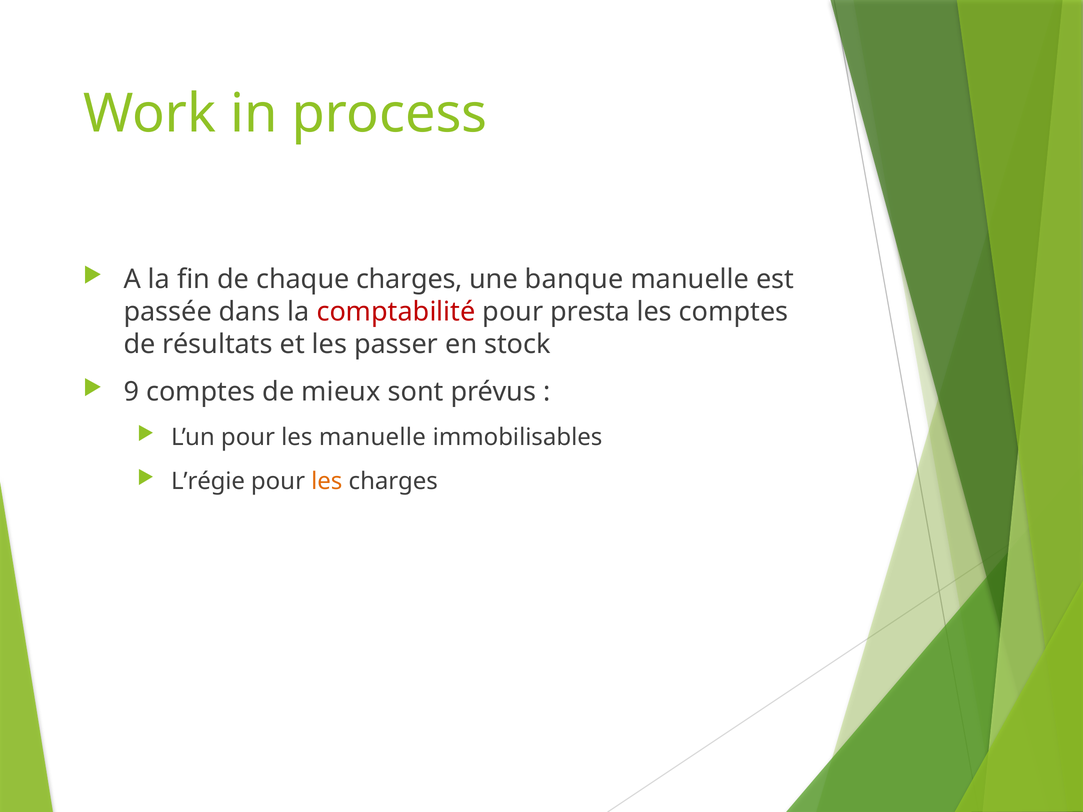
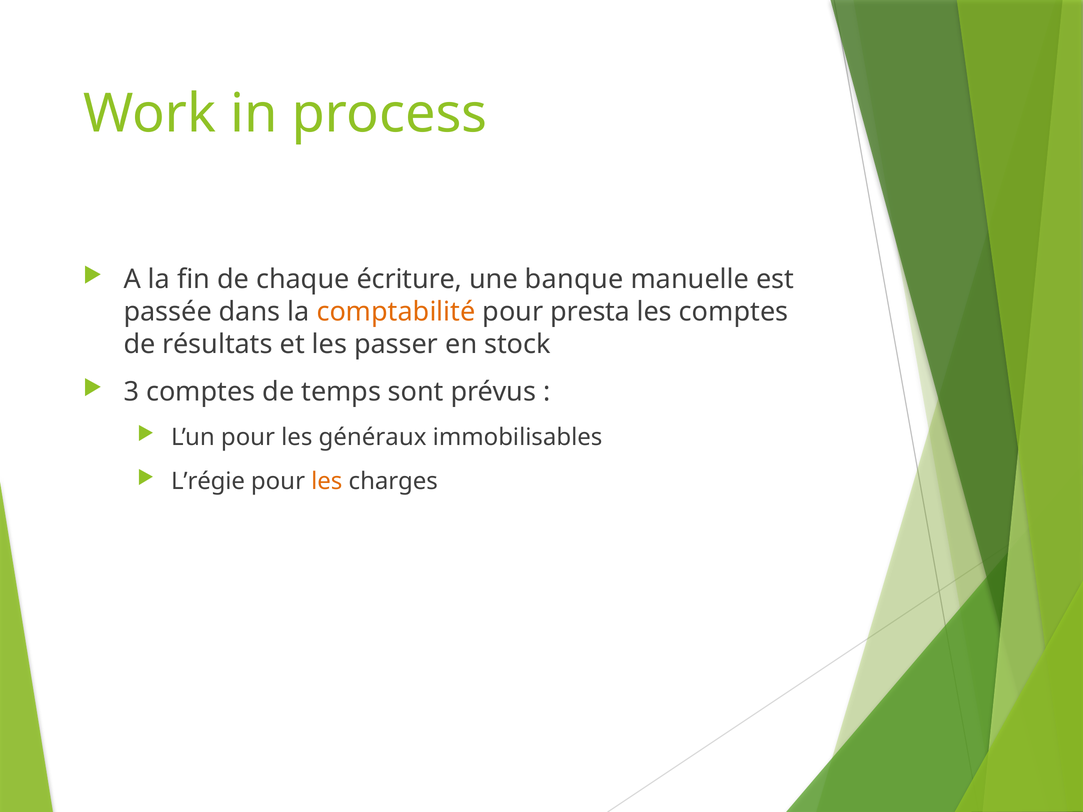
chaque charges: charges -> écriture (409, 279)
comptabilité colour: red -> orange (396, 312)
9: 9 -> 3 (131, 392)
mieux: mieux -> temps (341, 392)
les manuelle: manuelle -> généraux (373, 438)
